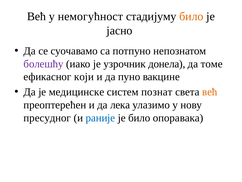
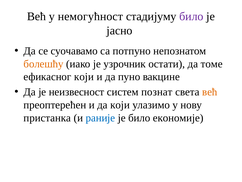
било colour: orange -> purple (191, 16)
болешћу colour: purple -> orange (44, 64)
донела: донела -> остати (167, 64)
медицинске: медицинске -> неизвесност (77, 92)
да лека: лека -> који (120, 105)
пресудног: пресудног -> пристанка (47, 118)
опоравака: опоравака -> економије (178, 118)
